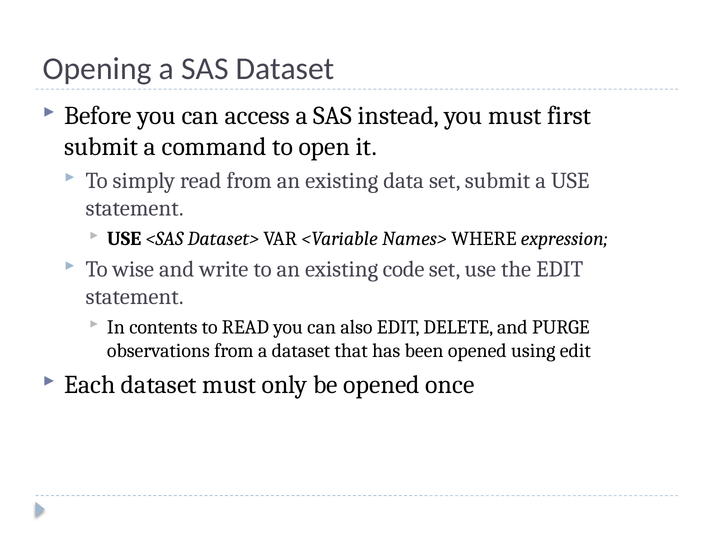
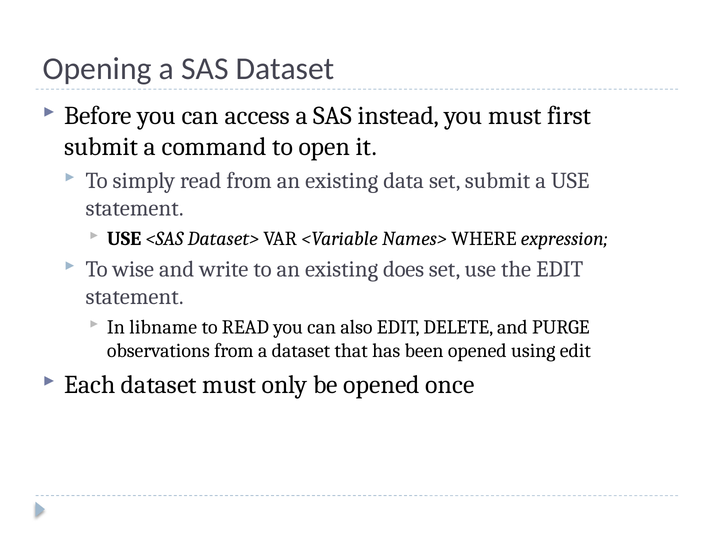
code: code -> does (404, 270)
contents: contents -> libname (163, 327)
